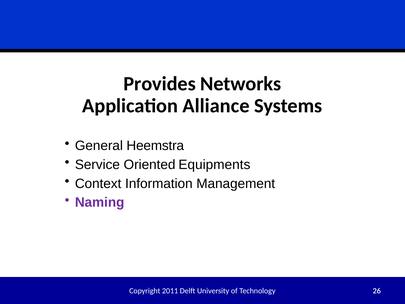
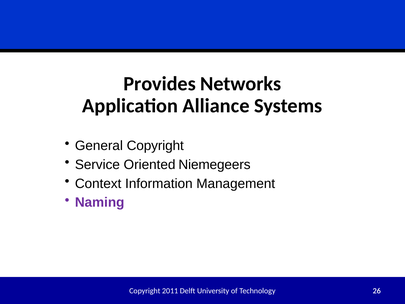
General Heemstra: Heemstra -> Copyright (155, 146)
Equipments: Equipments -> Niemegeers (214, 165)
